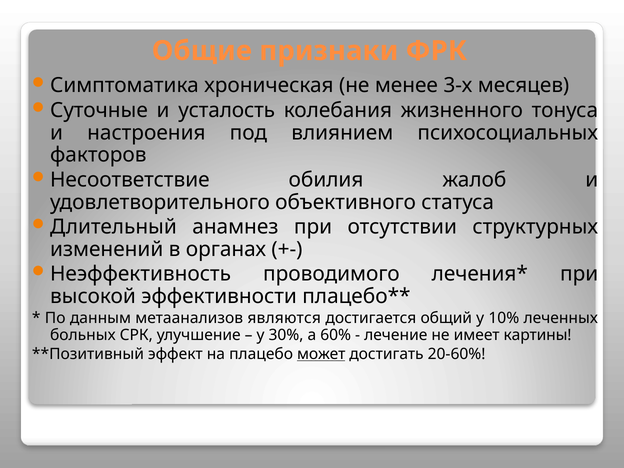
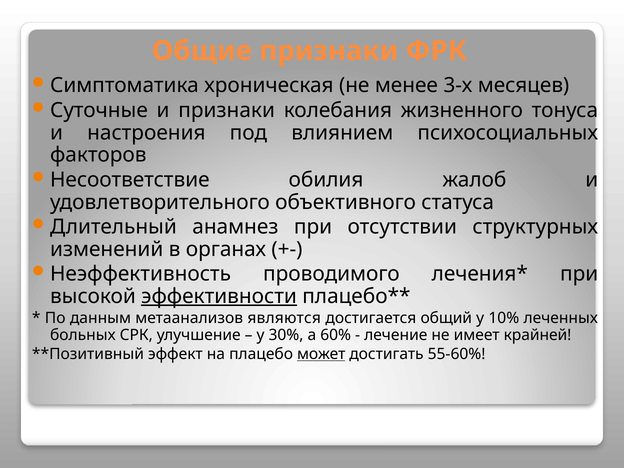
и усталость: усталость -> признаки (227, 110)
эффективности underline: none -> present (219, 296)
картины: картины -> крайней (538, 335)
20-60%: 20-60% -> 55-60% (457, 354)
